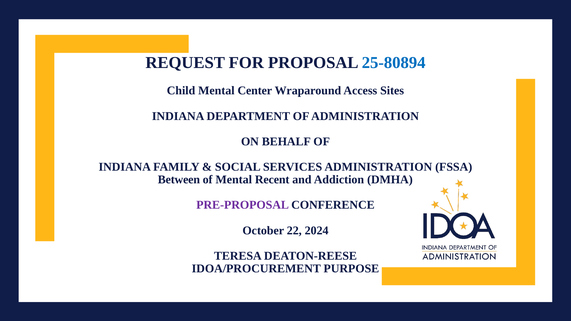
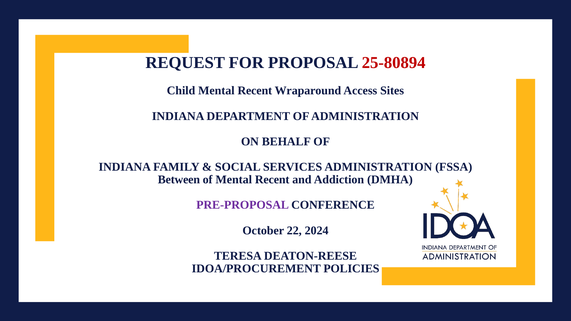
25-80894 colour: blue -> red (394, 63)
Child Mental Center: Center -> Recent (255, 91)
PURPOSE: PURPOSE -> POLICIES (351, 269)
